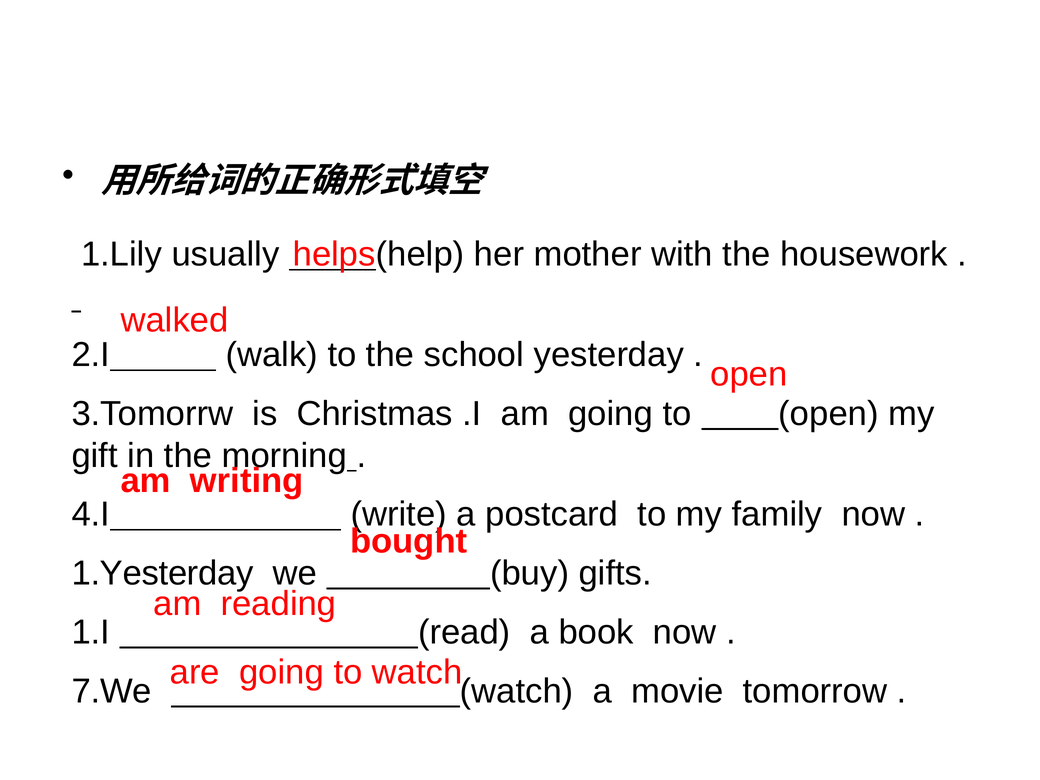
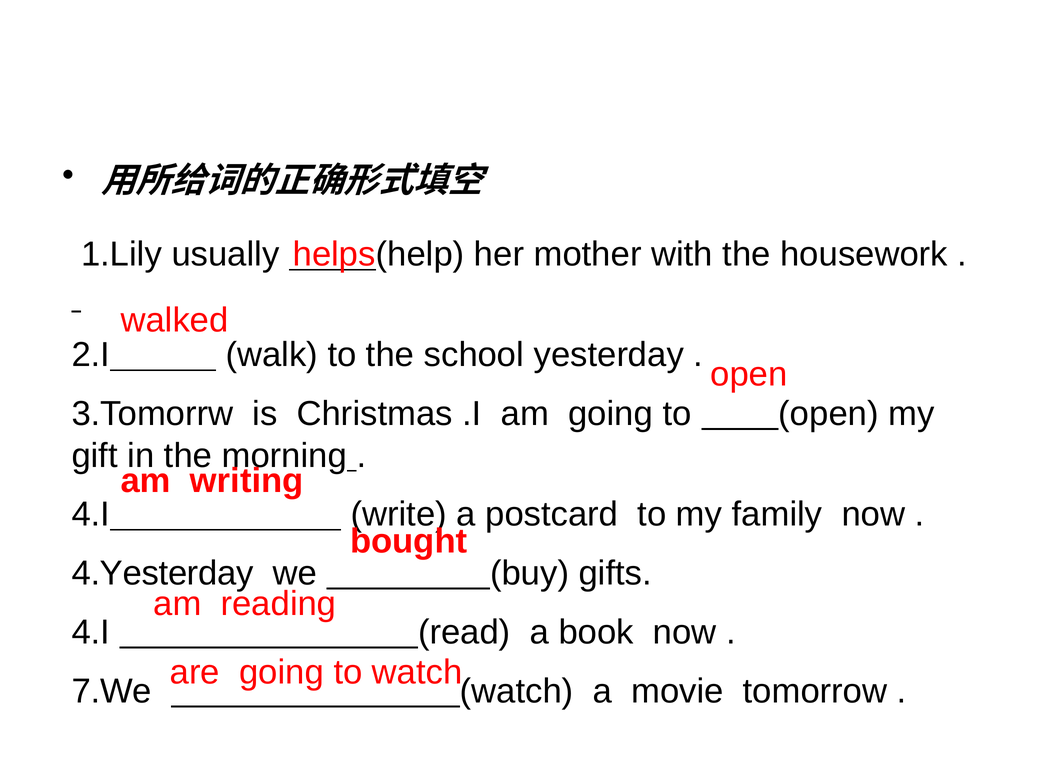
1.Yesterday: 1.Yesterday -> 4.Yesterday (163, 573)
1.I: 1.I -> 4.I (91, 632)
